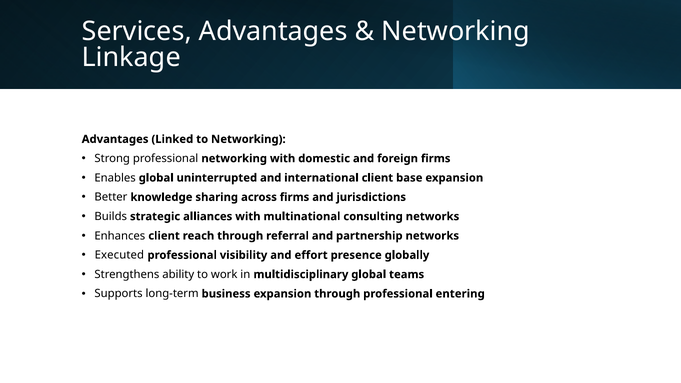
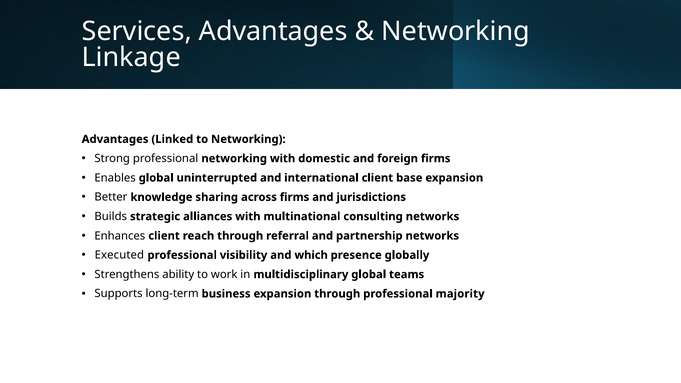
effort: effort -> which (311, 255)
entering: entering -> majority (460, 294)
